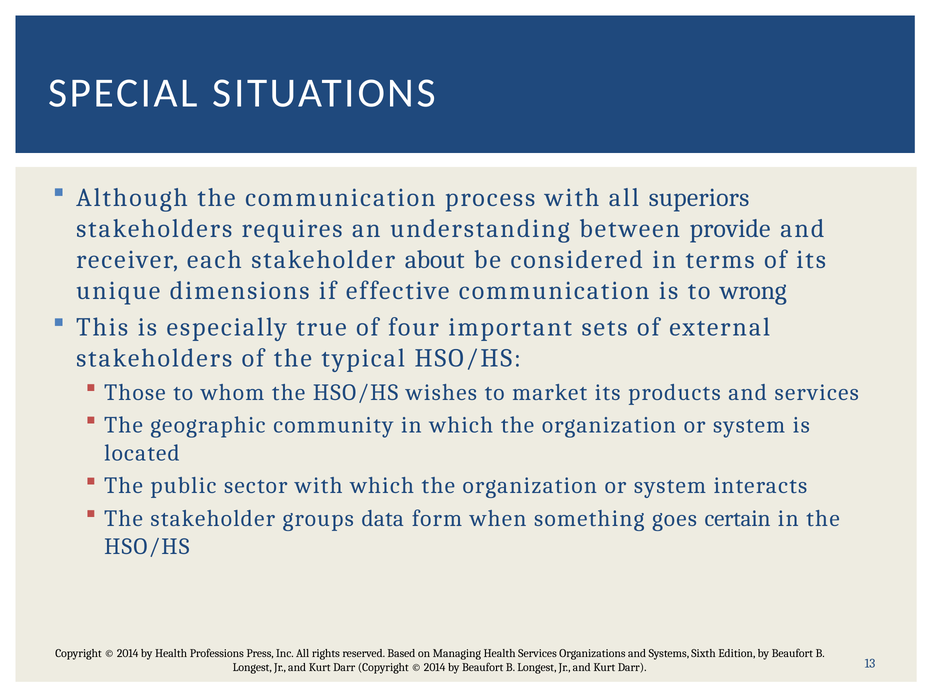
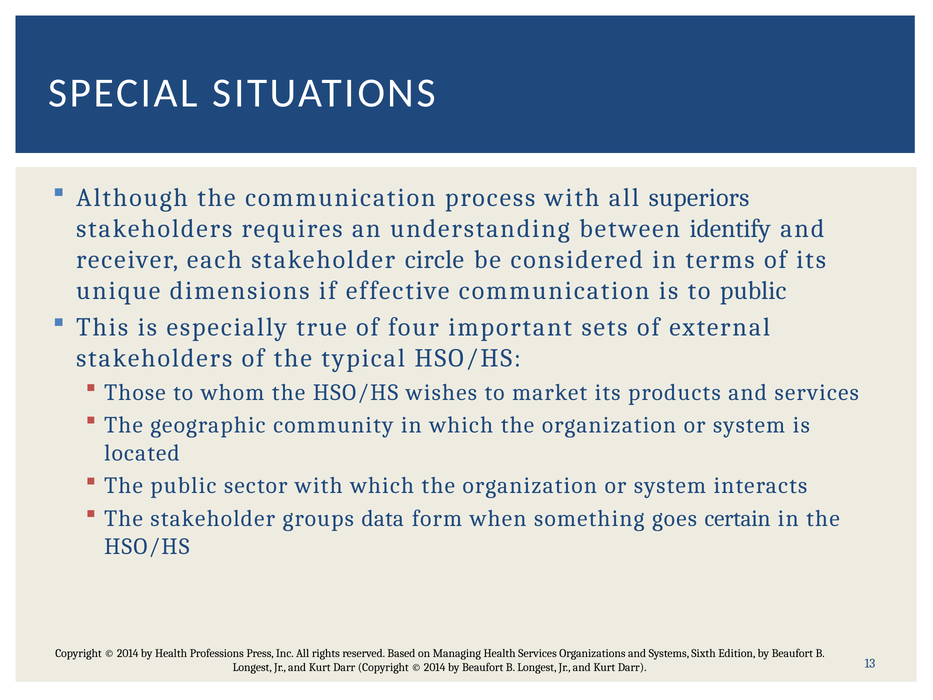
provide: provide -> identify (730, 229)
about: about -> circle (434, 260)
to wrong: wrong -> public (753, 291)
